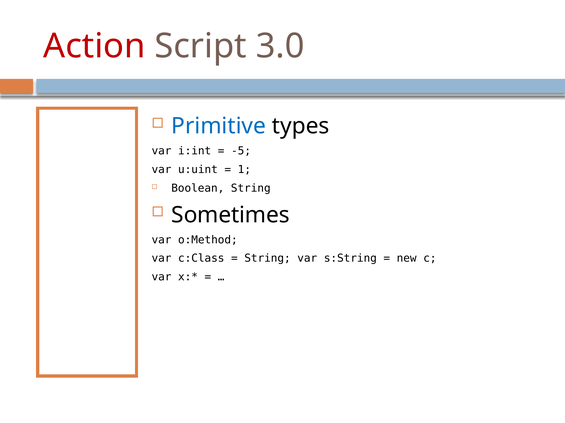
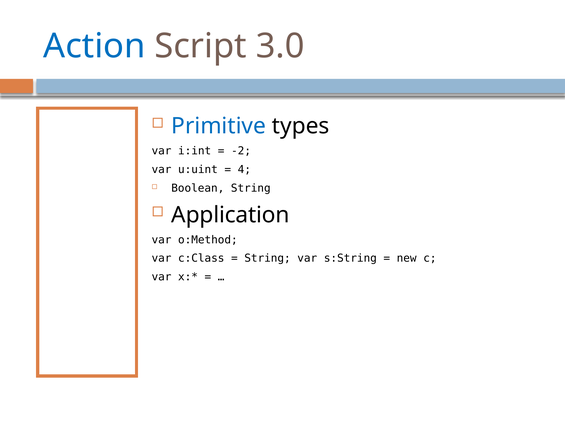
Action colour: red -> blue (94, 46)
-5: -5 -> -2 (241, 151)
1: 1 -> 4 (244, 170)
Sometimes: Sometimes -> Application (230, 215)
